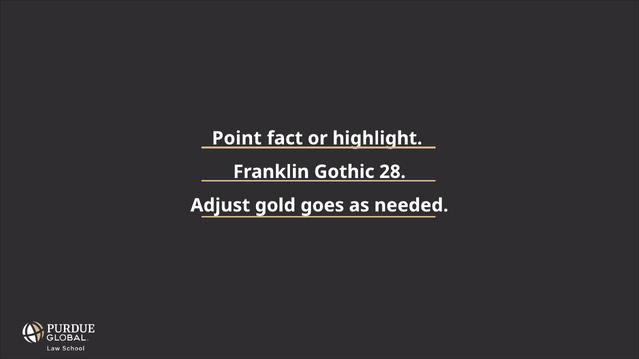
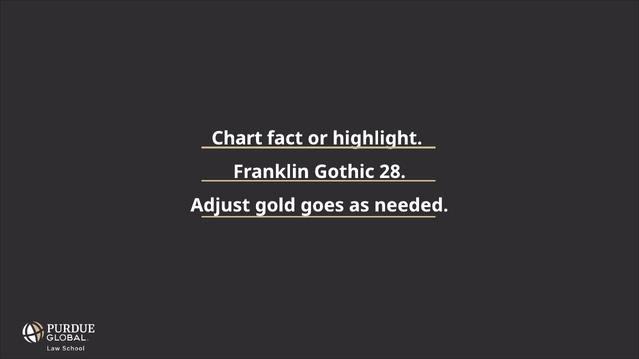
Point: Point -> Chart (237, 138)
